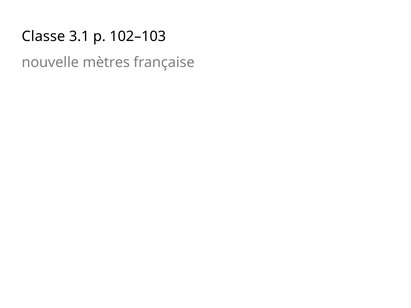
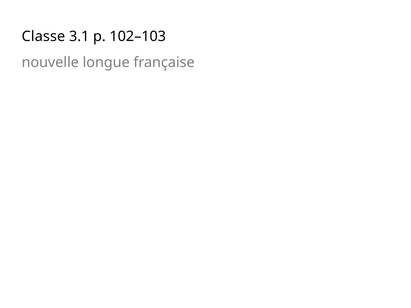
mètres: mètres -> longue (106, 62)
